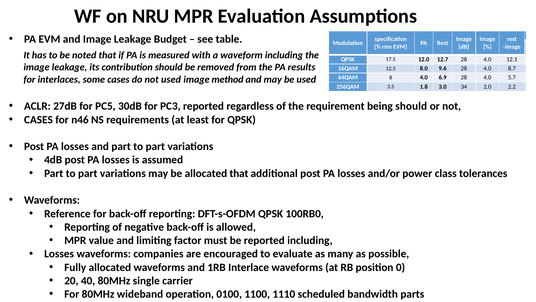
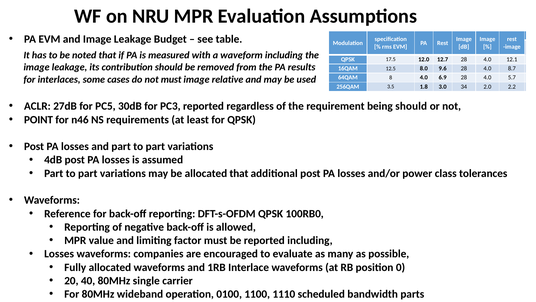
not used: used -> must (171, 79)
method: method -> relative (228, 79)
CASES: CASES -> POINT (39, 119)
